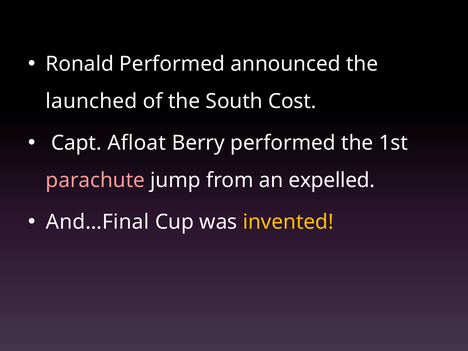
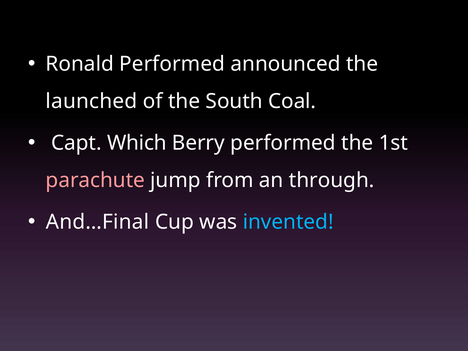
Cost: Cost -> Coal (292, 101)
Afloat: Afloat -> Which (137, 143)
expelled: expelled -> through (332, 180)
invented colour: yellow -> light blue (288, 222)
